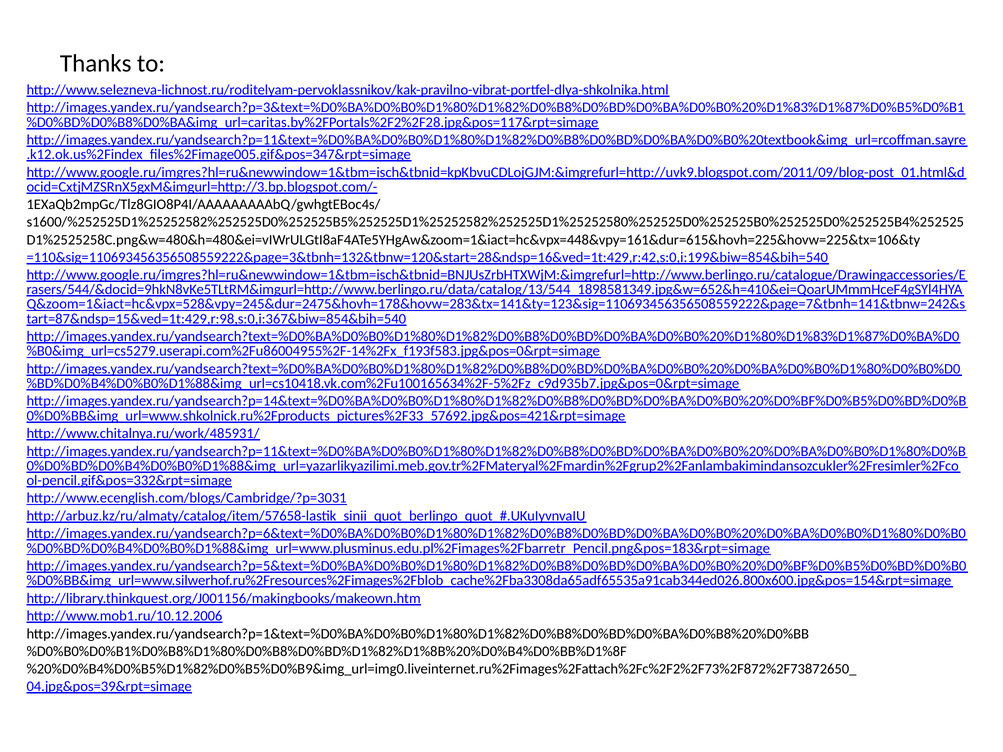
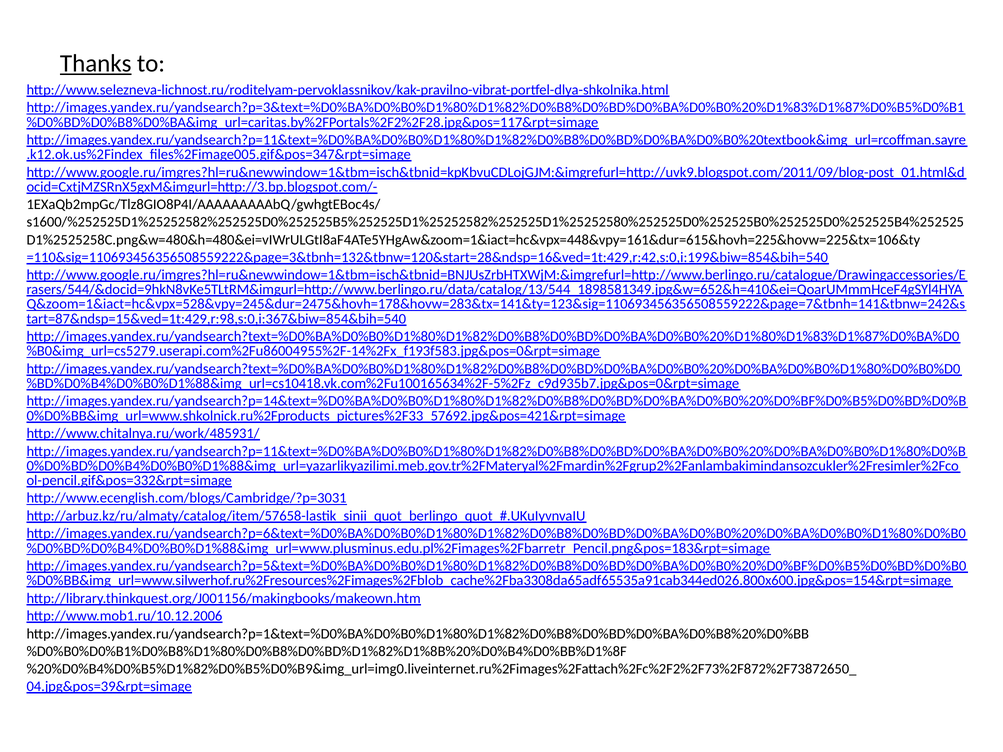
Thanks underline: none -> present (96, 63)
